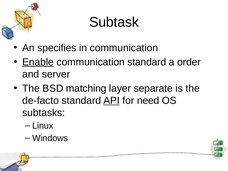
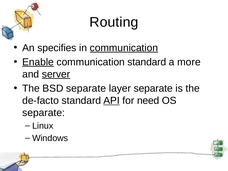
Subtask: Subtask -> Routing (114, 22)
communication underline: none -> present (124, 48)
order: order -> more (189, 62)
server underline: none -> present (56, 74)
BSD matching: matching -> separate (86, 88)
subtasks: subtasks -> separate (44, 113)
